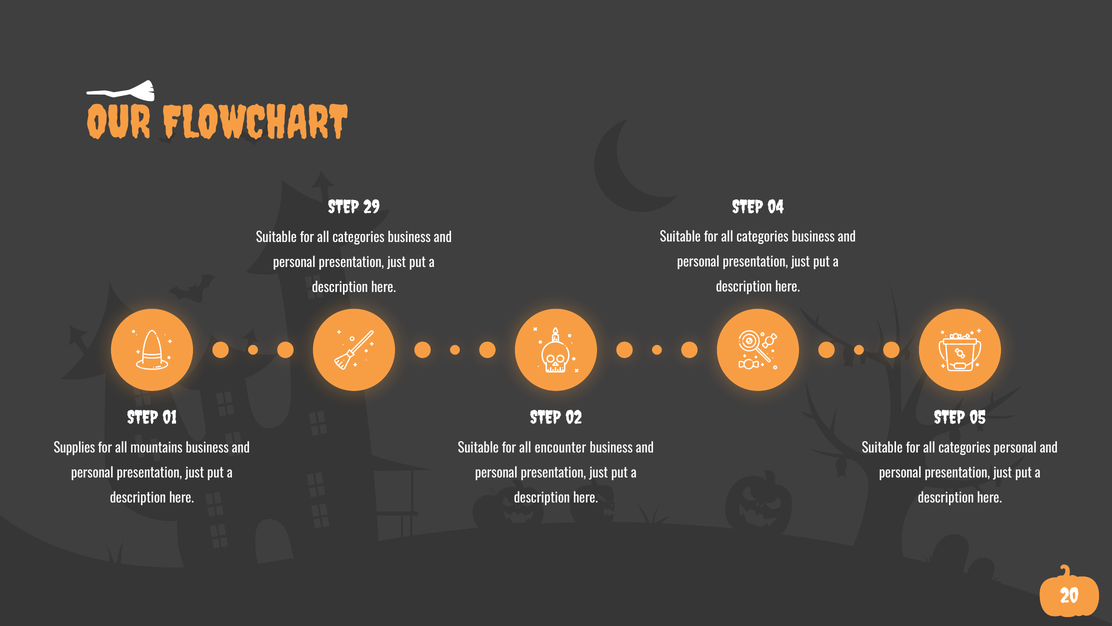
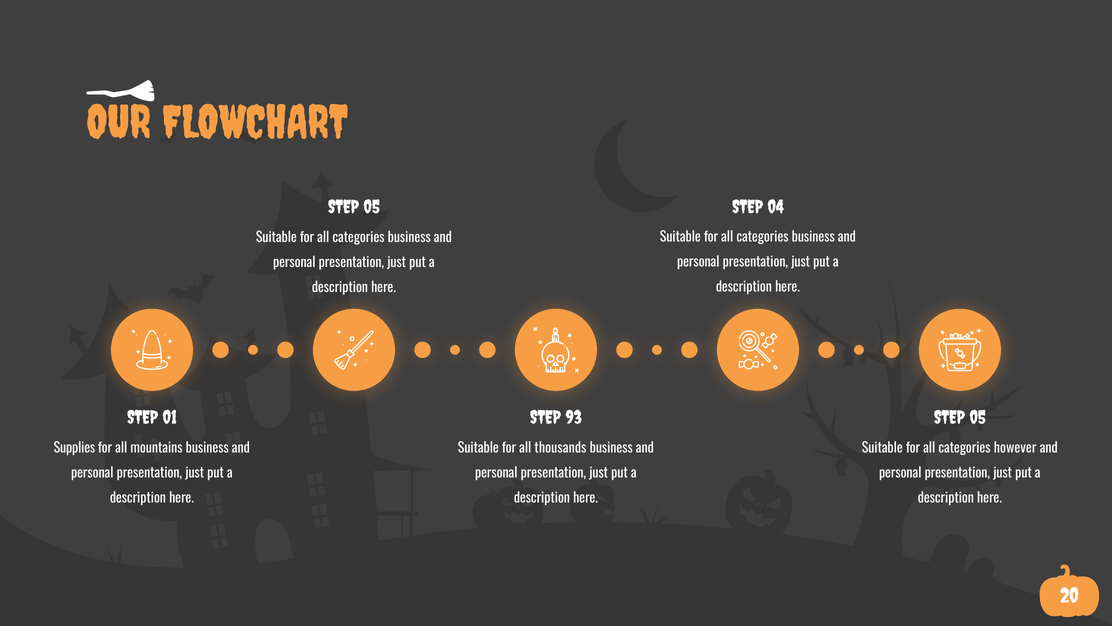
29: 29 -> 05 (372, 207)
02: 02 -> 93 (574, 418)
encounter: encounter -> thousands (560, 448)
categories personal: personal -> however (1015, 448)
